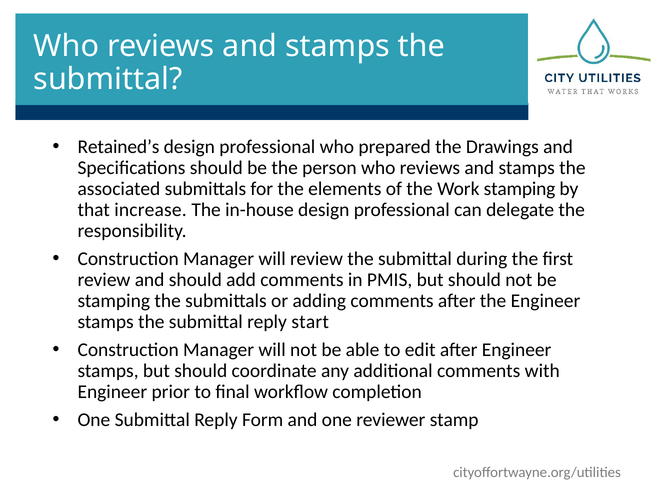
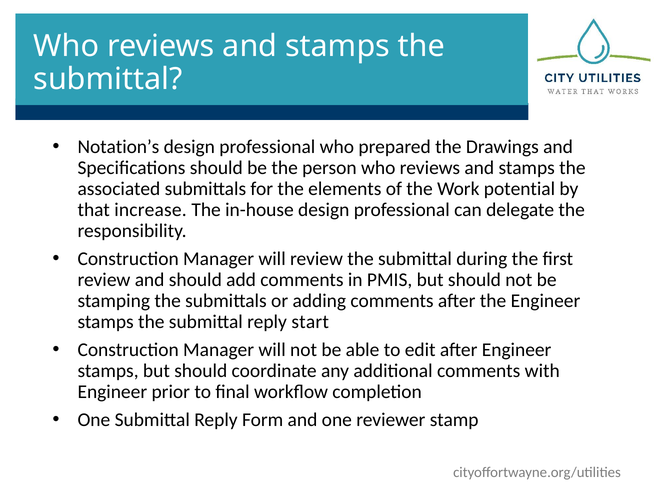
Retained’s: Retained’s -> Notation’s (118, 147)
Work stamping: stamping -> potential (519, 189)
